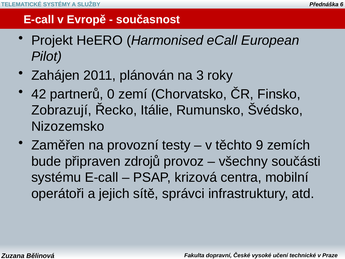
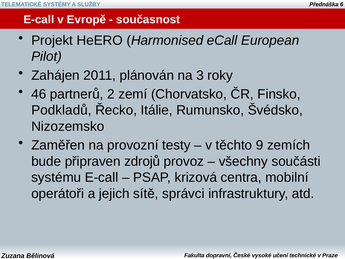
42: 42 -> 46 (39, 94)
0: 0 -> 2 (111, 94)
Zobrazují: Zobrazují -> Podkladů (61, 110)
